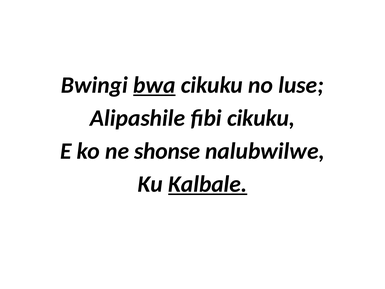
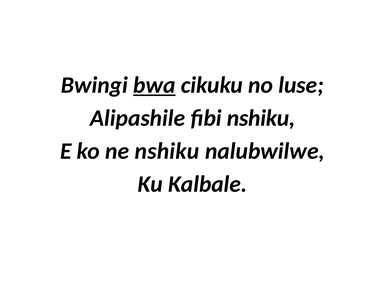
fibi cikuku: cikuku -> nshiku (261, 118)
ne shonse: shonse -> nshiku (167, 151)
Kalbale underline: present -> none (208, 184)
